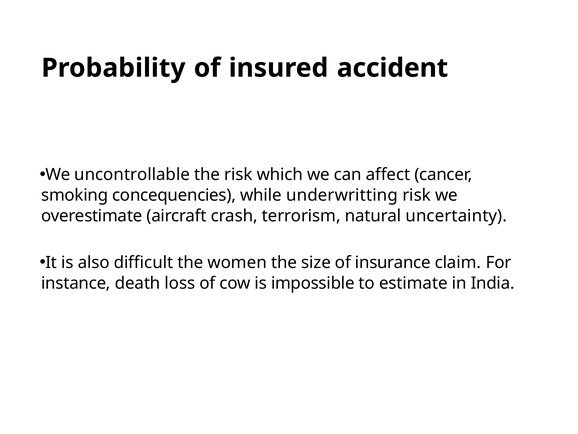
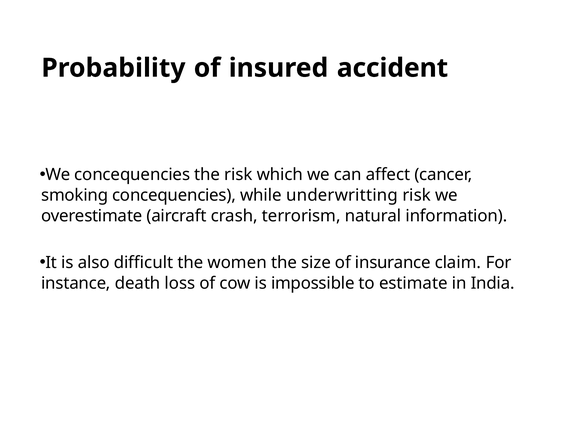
We uncontrollable: uncontrollable -> concequencies (132, 175)
uncertainty: uncertainty -> information (456, 216)
